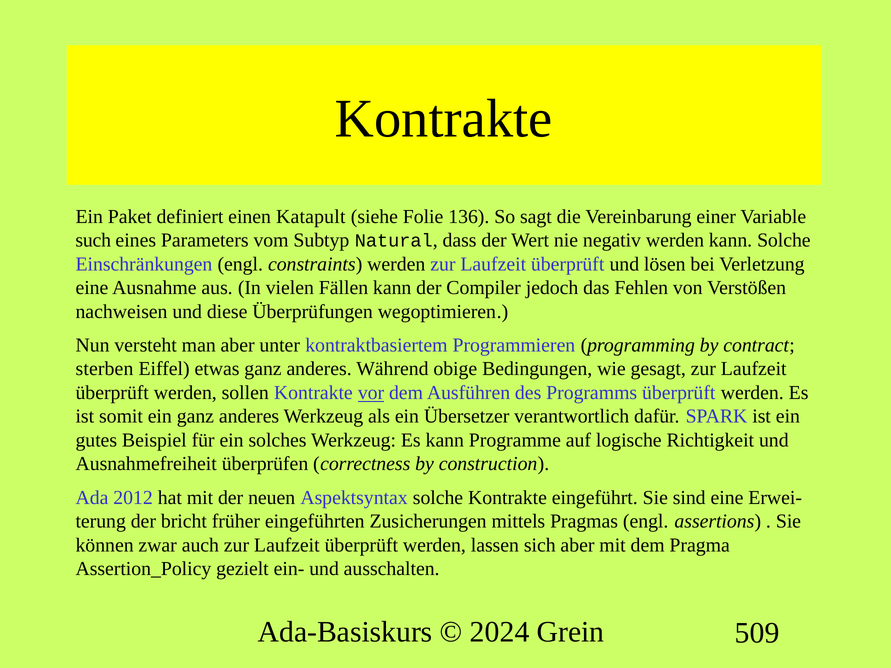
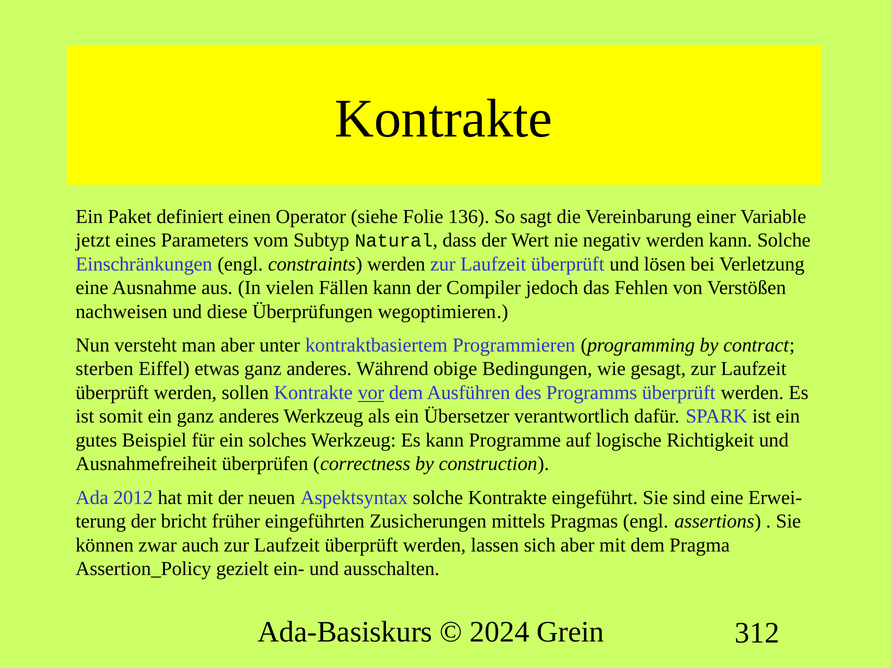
Katapult: Katapult -> Operator (311, 217)
such: such -> jetzt (93, 240)
509: 509 -> 312 (757, 633)
